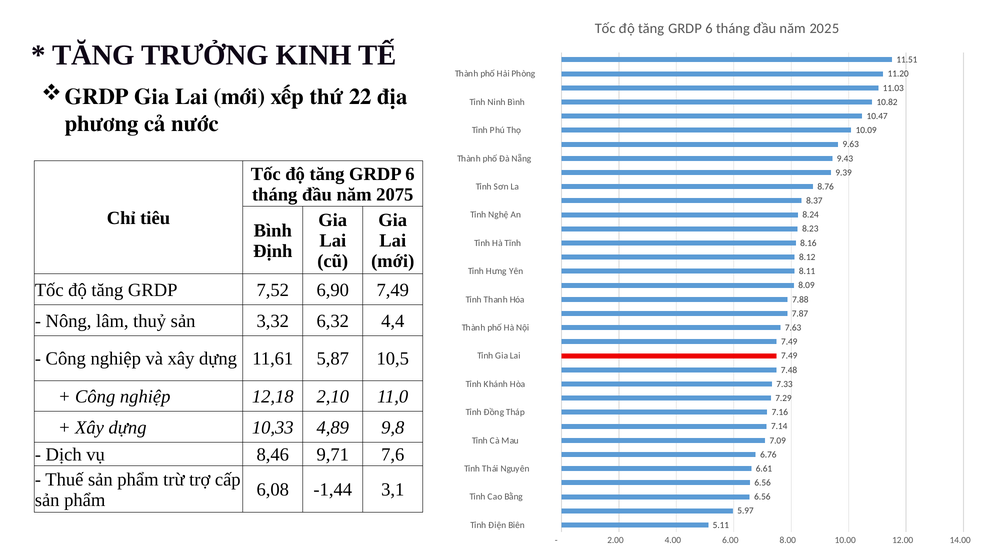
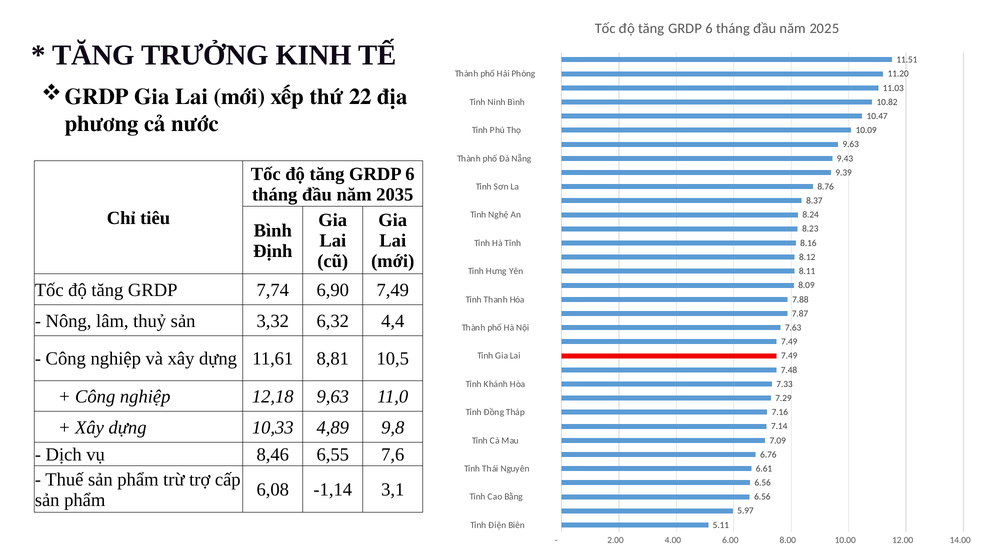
2075: 2075 -> 2035 (395, 194)
7,52: 7,52 -> 7,74 (273, 290)
5,87: 5,87 -> 8,81 (333, 359)
2,10: 2,10 -> 9,63 (333, 396)
9,71: 9,71 -> 6,55 (333, 455)
-1,44: -1,44 -> -1,14 (333, 490)
